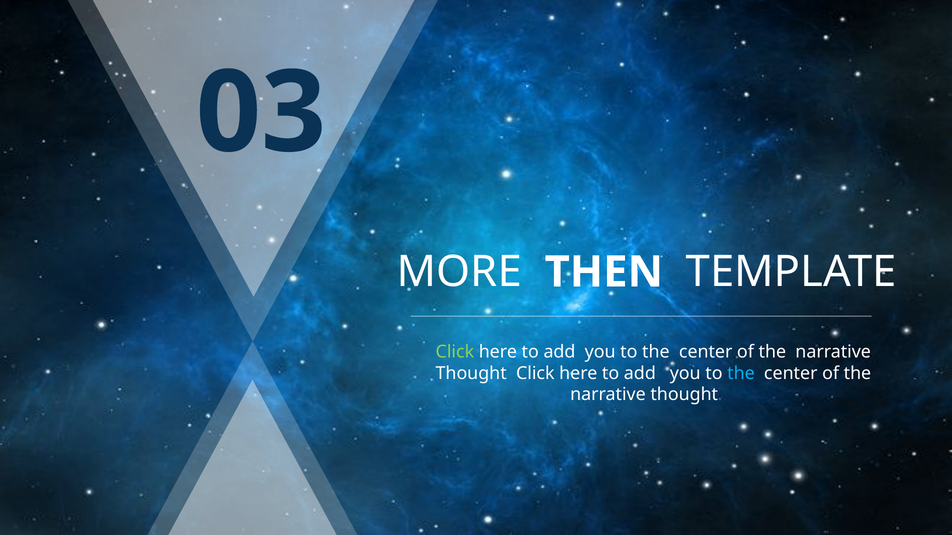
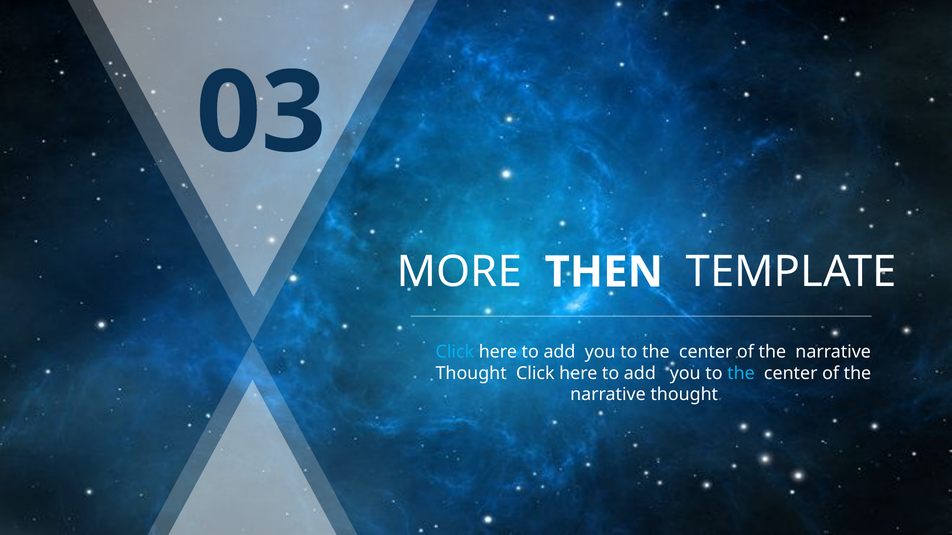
Click colour: light green -> light blue (455, 352)
